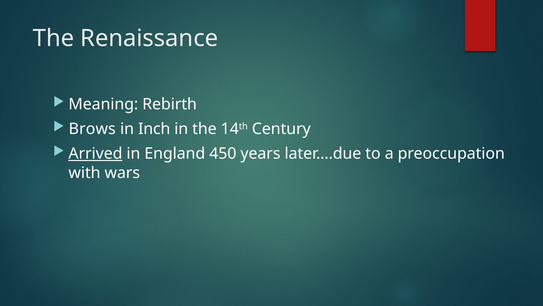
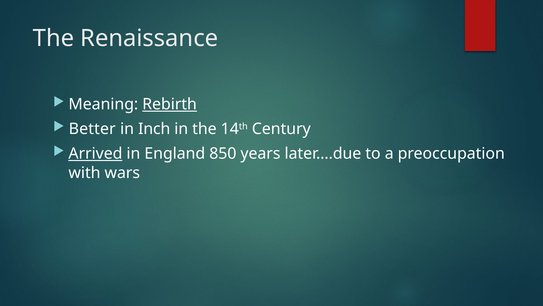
Rebirth underline: none -> present (170, 104)
Brows: Brows -> Better (92, 129)
450: 450 -> 850 (223, 153)
